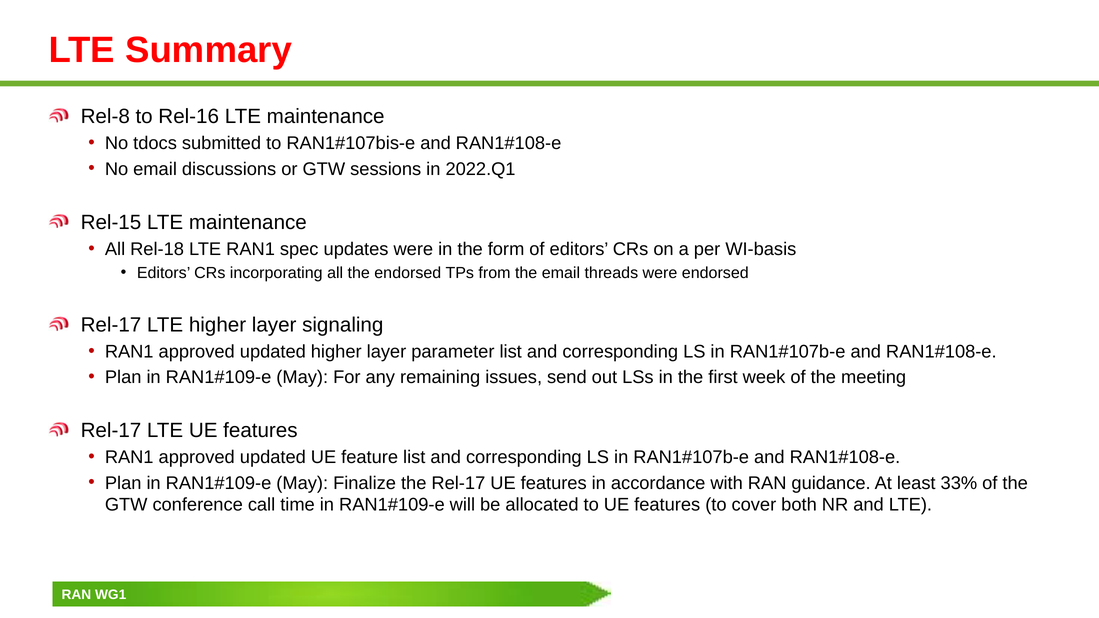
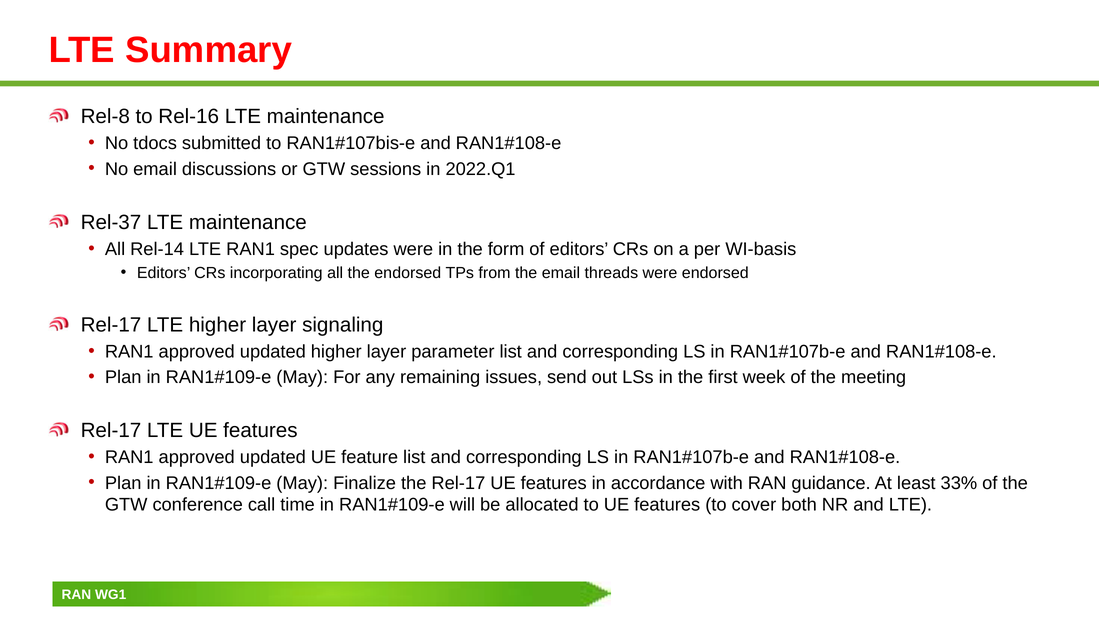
Rel-15: Rel-15 -> Rel-37 (111, 222)
Rel-18: Rel-18 -> Rel-14 (157, 249)
